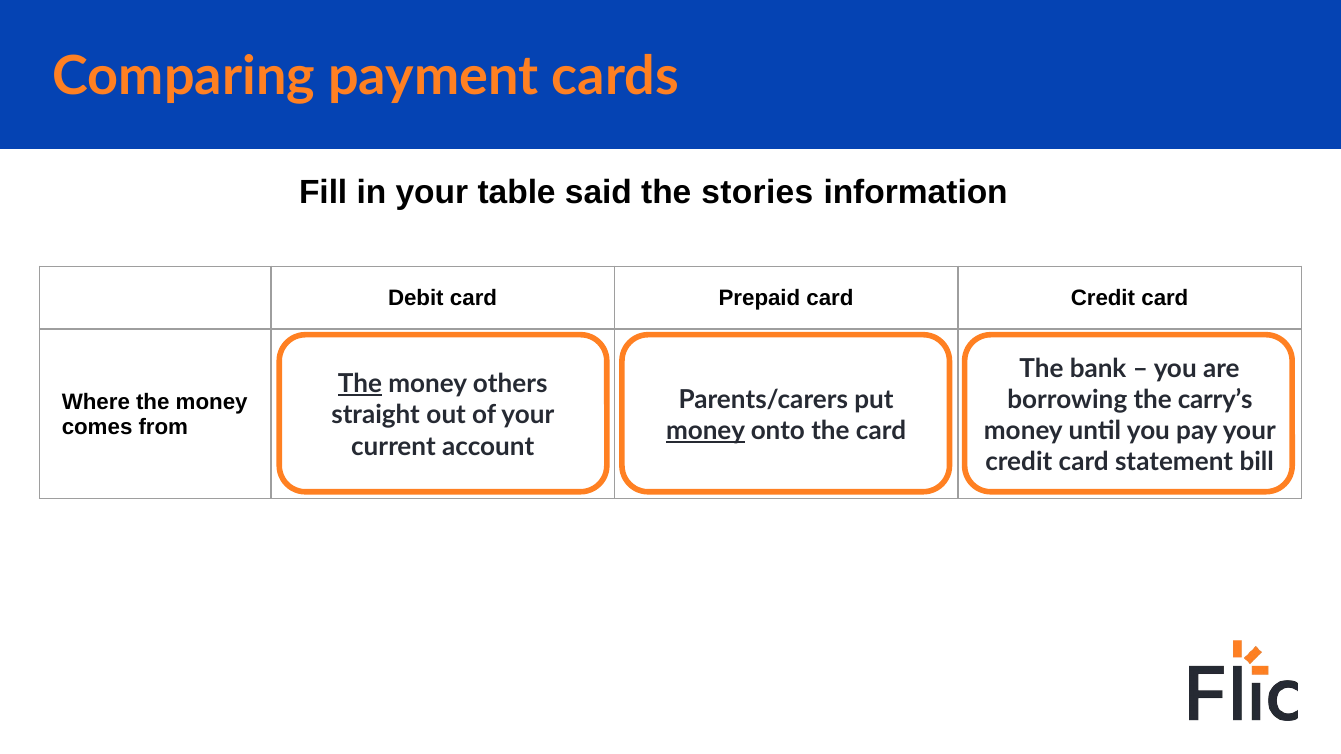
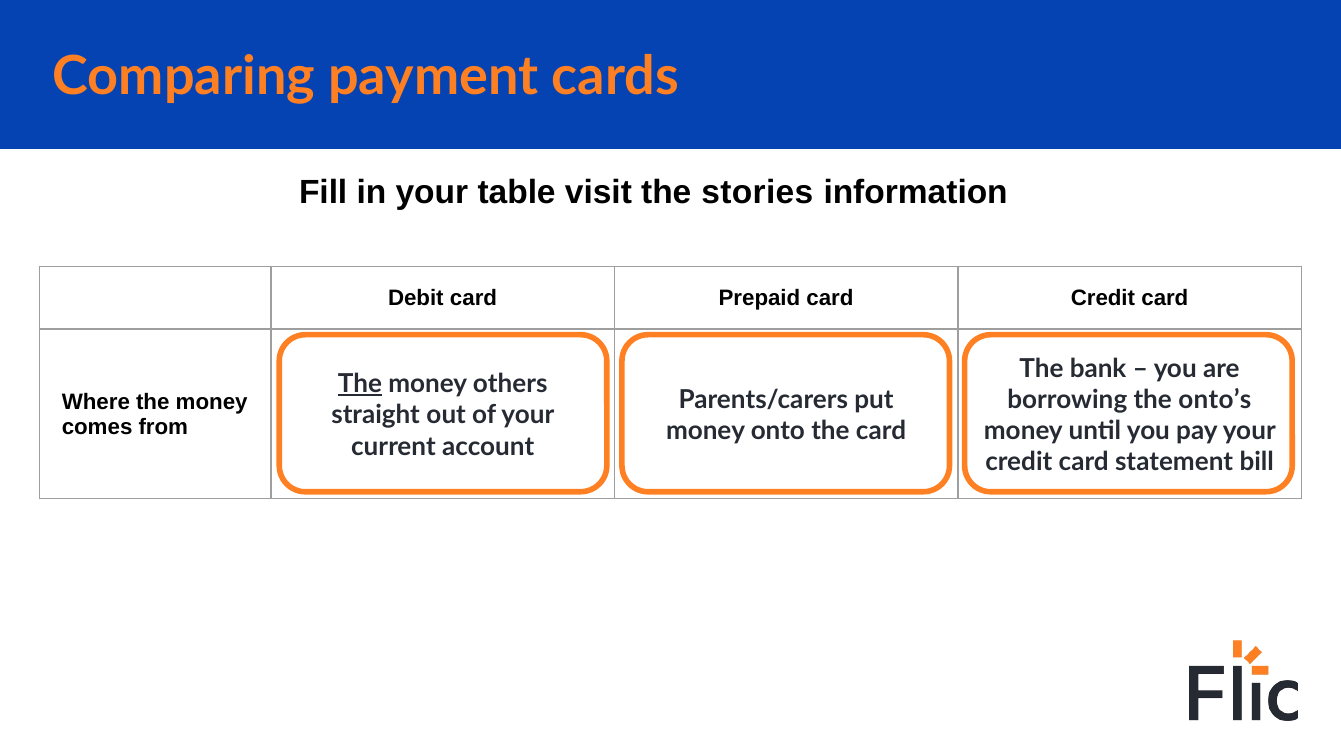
said: said -> visit (598, 193)
carry’s: carry’s -> onto’s (1215, 400)
money underline: present -> none (706, 431)
